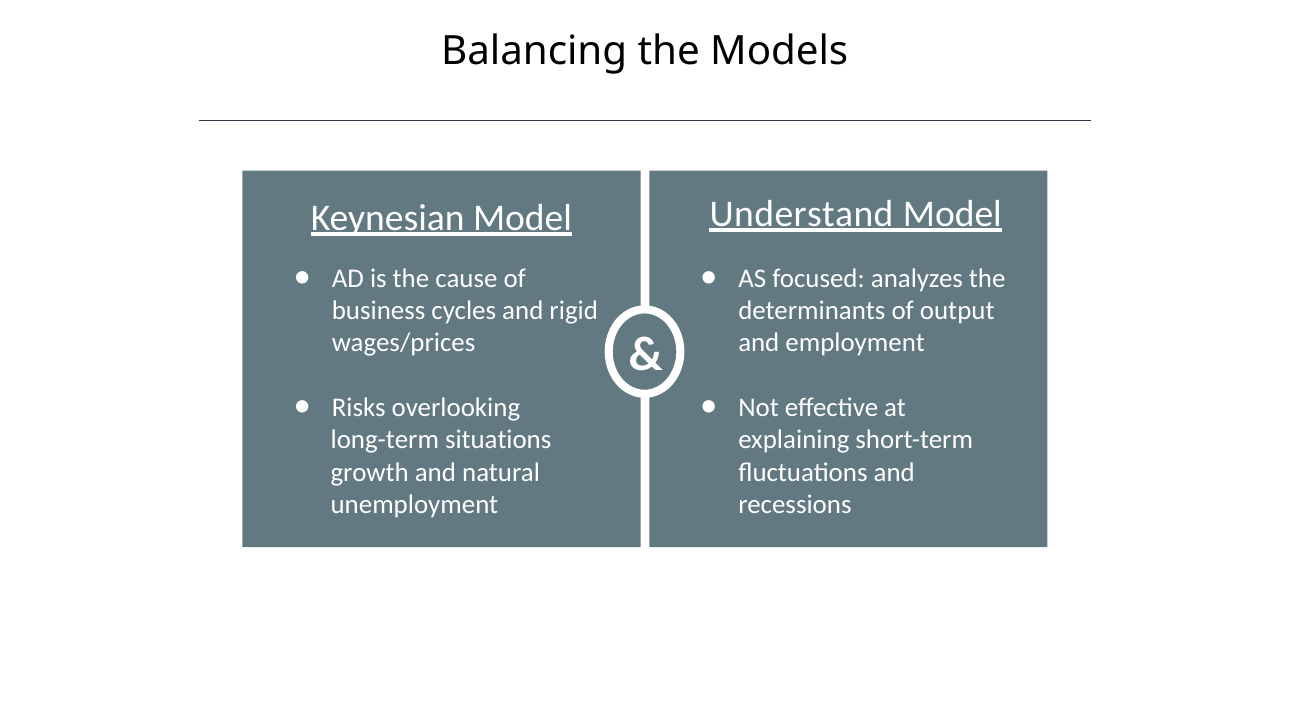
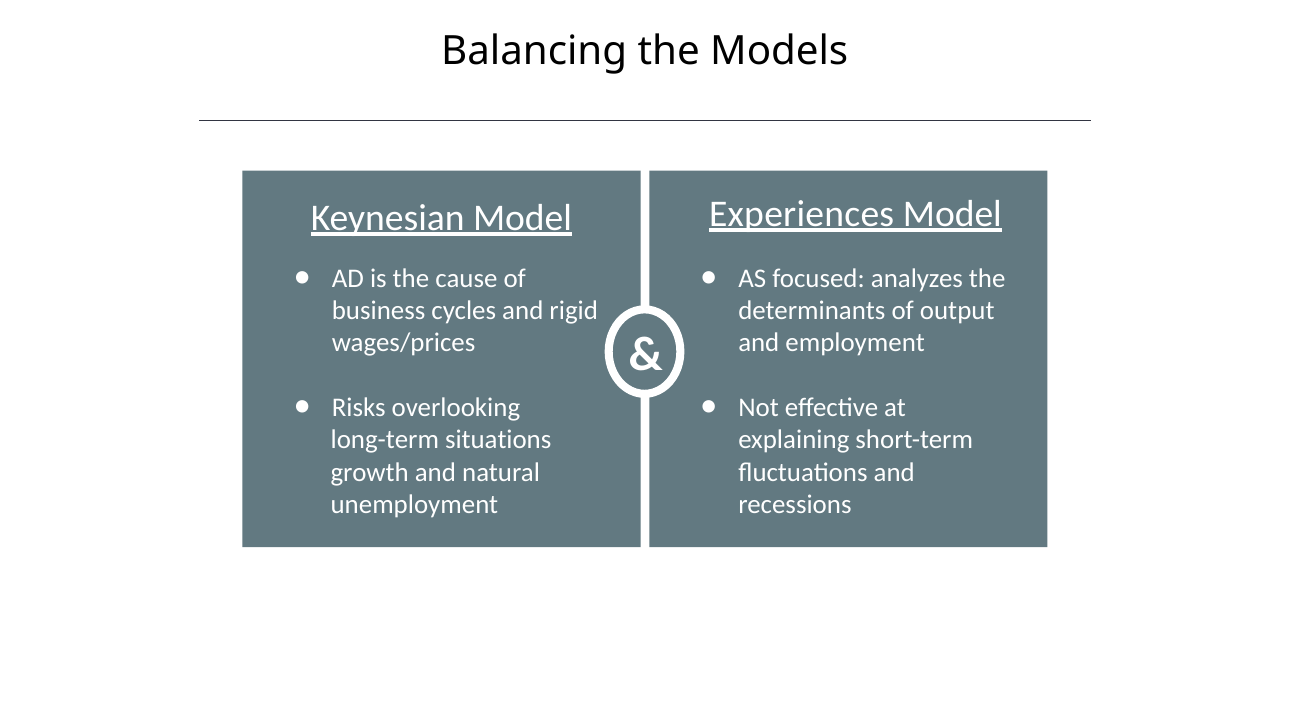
Understand: Understand -> Experiences (802, 214)
